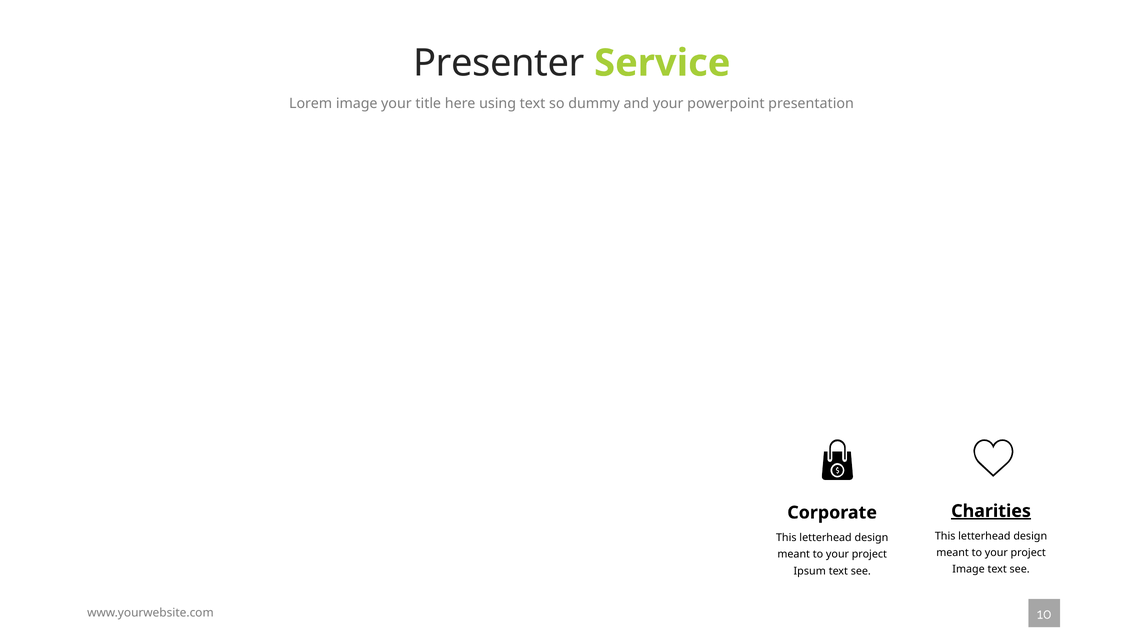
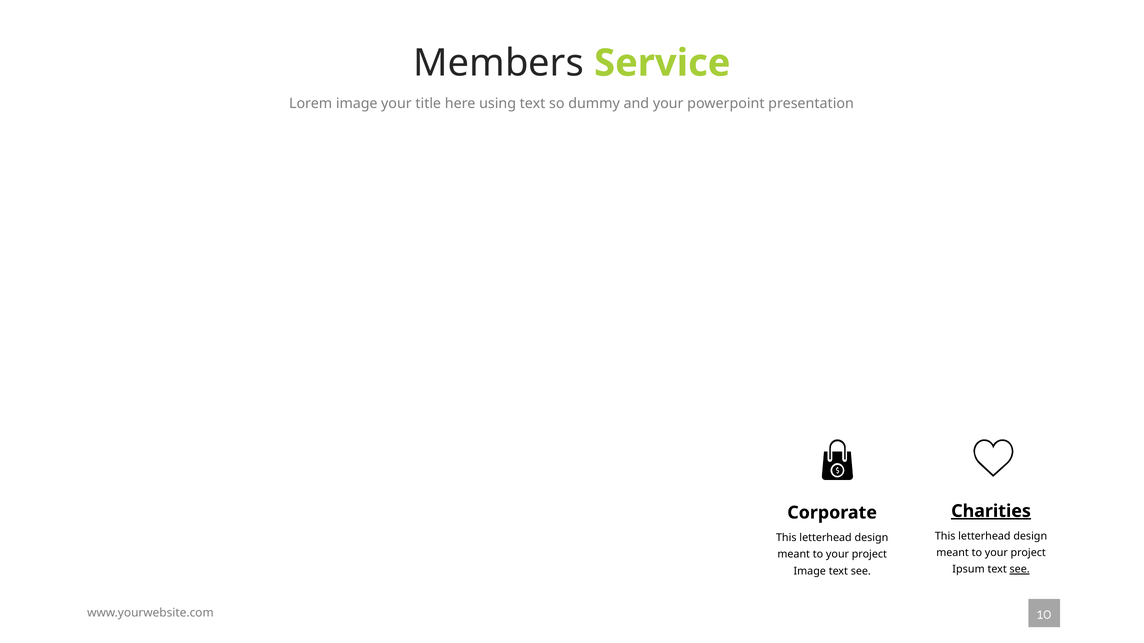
Presenter: Presenter -> Members (499, 63)
Image: Image -> Ipsum (969, 570)
see underline: none -> present (1020, 570)
Ipsum: Ipsum -> Image (810, 571)
